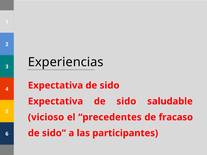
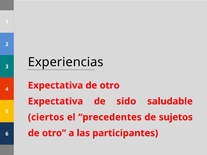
sido: sido -> otro (110, 86)
vicioso: vicioso -> ciertos (46, 117)
fracaso: fracaso -> sujetos (176, 117)
sido: sido -> otro (54, 133)
